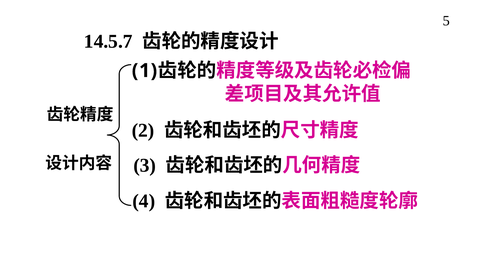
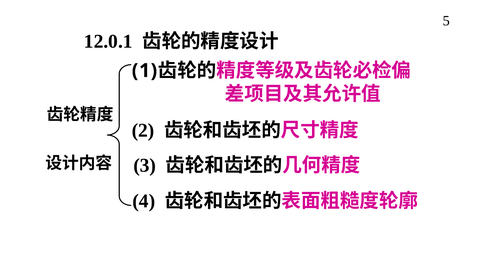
14.5.7: 14.5.7 -> 12.0.1 (108, 41)
